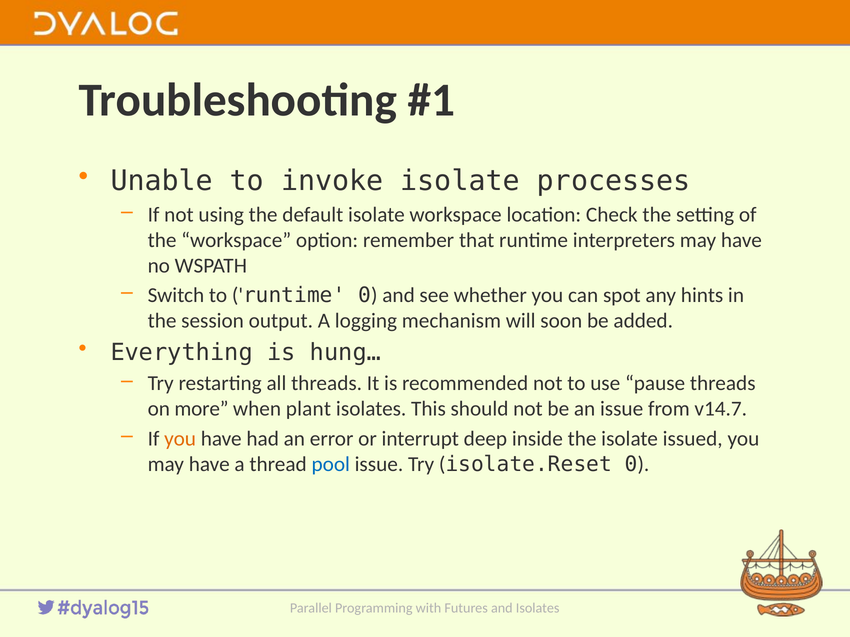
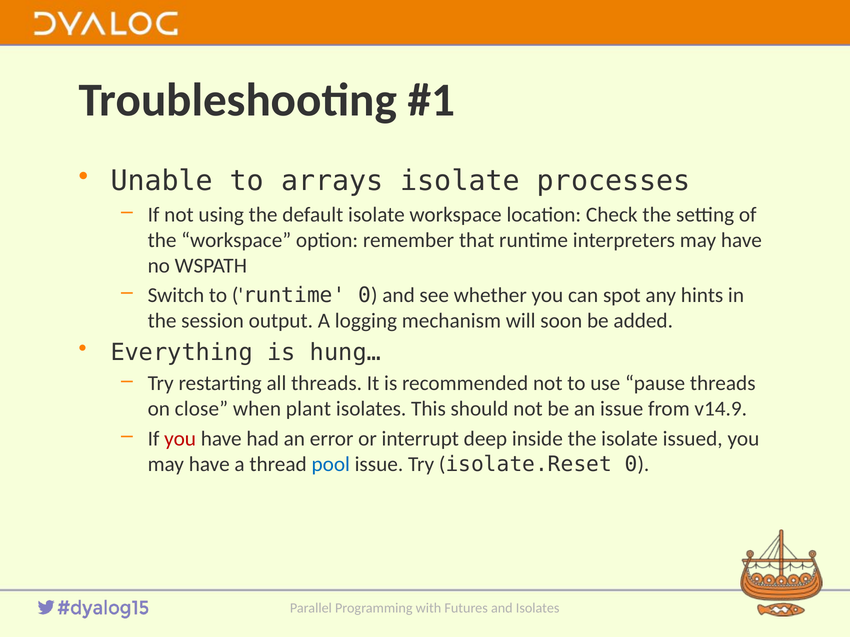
invoke: invoke -> arrays (332, 181)
more: more -> close (201, 409)
v14.7: v14.7 -> v14.9 (721, 409)
you colour: orange -> red (180, 439)
